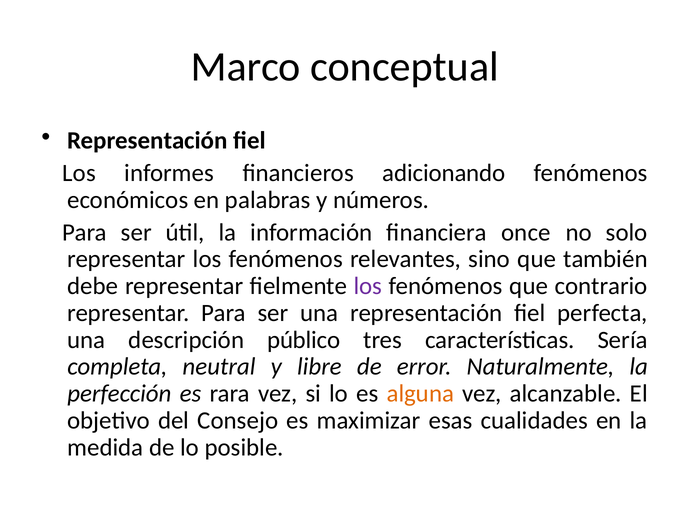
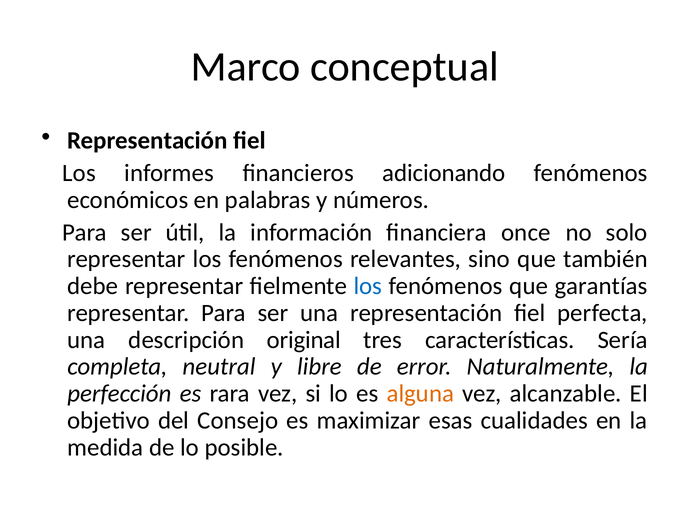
los colour: purple -> blue (368, 286)
contrario: contrario -> garantías (601, 286)
público: público -> original (304, 340)
